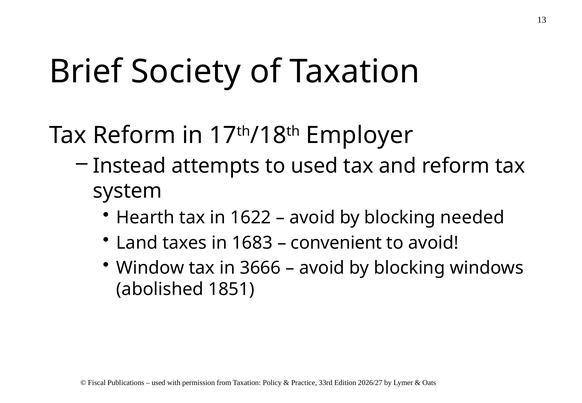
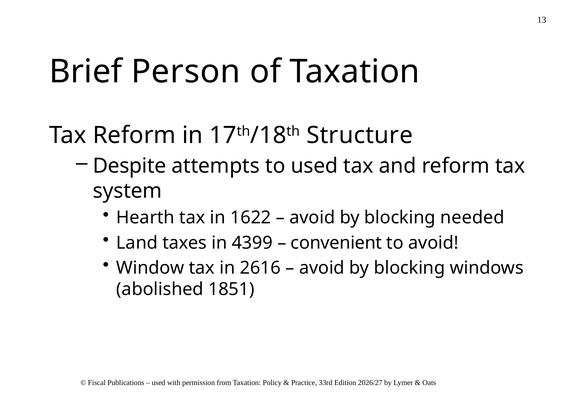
Society: Society -> Person (186, 72)
Employer: Employer -> Structure (360, 135)
Instead: Instead -> Despite (130, 166)
1683: 1683 -> 4399 (252, 243)
3666: 3666 -> 2616 (260, 268)
